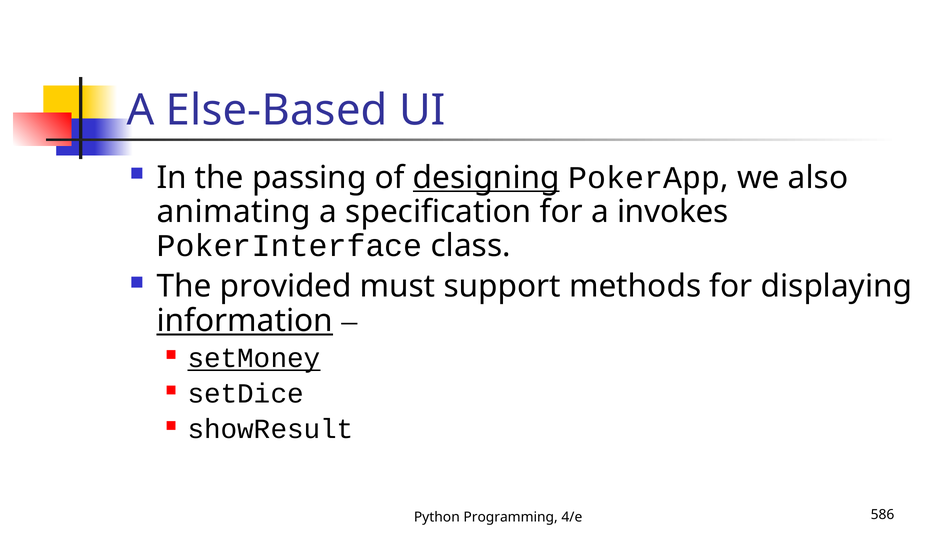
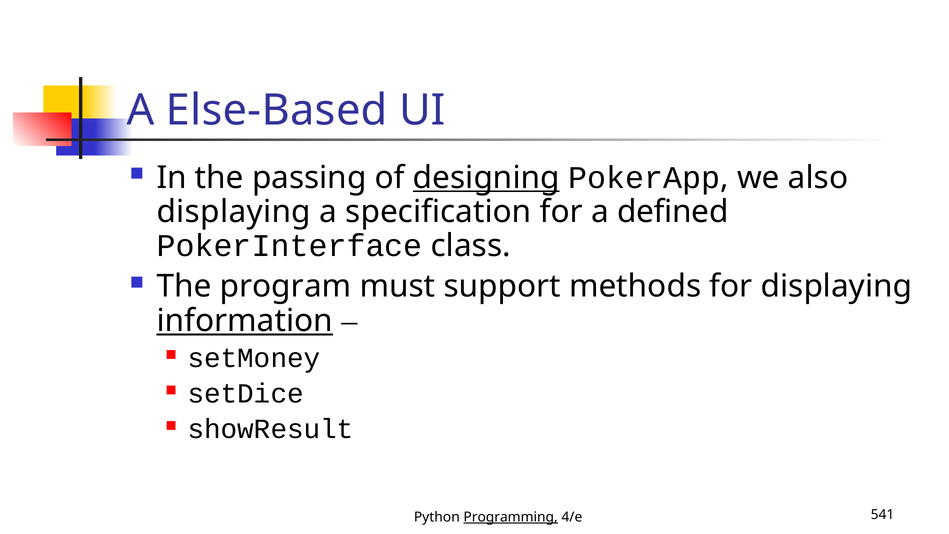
animating: animating -> displaying (234, 212)
invokes: invokes -> defined (673, 212)
provided: provided -> program (286, 286)
setMoney underline: present -> none (254, 358)
Programming underline: none -> present (511, 517)
586: 586 -> 541 (883, 515)
